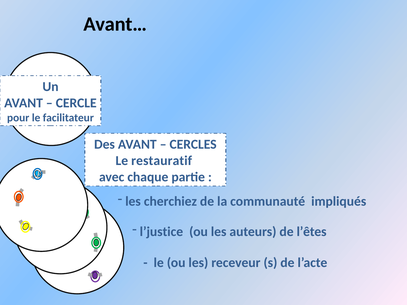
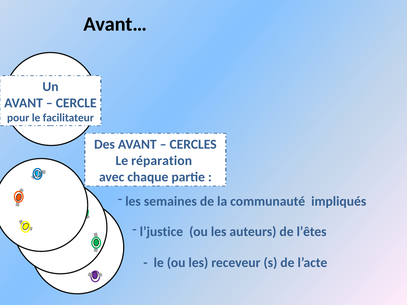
restauratif: restauratif -> réparation (162, 161)
cherchiez: cherchiez -> semaines (170, 202)
